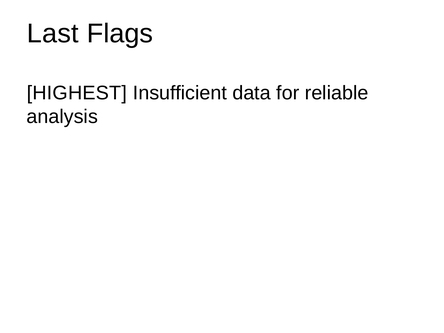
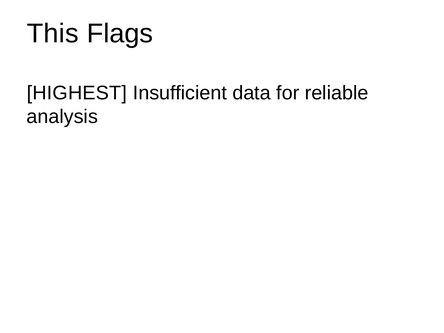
Last: Last -> This (53, 34)
